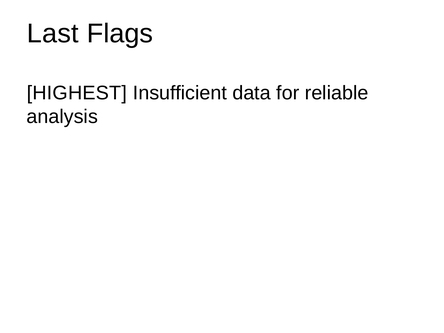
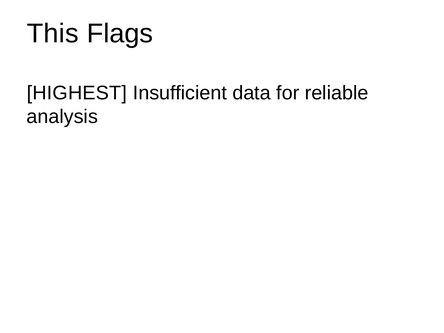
Last: Last -> This (53, 34)
